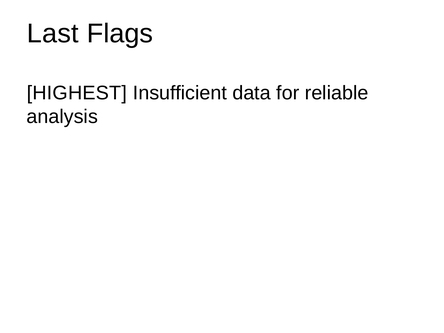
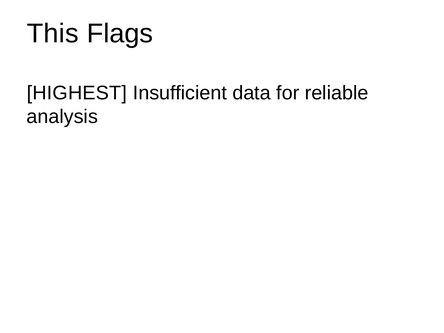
Last: Last -> This (53, 34)
